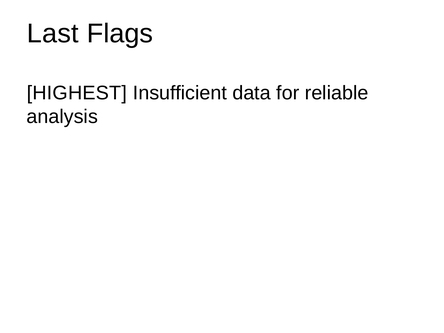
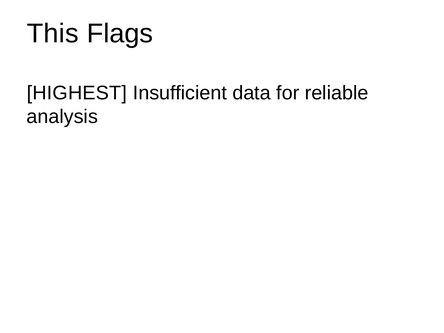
Last: Last -> This (53, 34)
